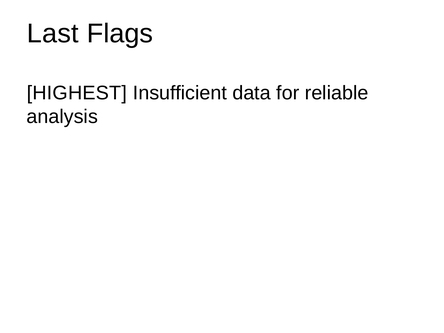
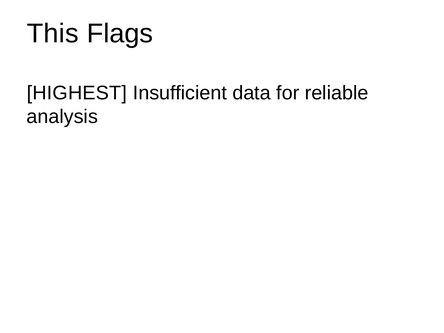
Last: Last -> This (53, 34)
